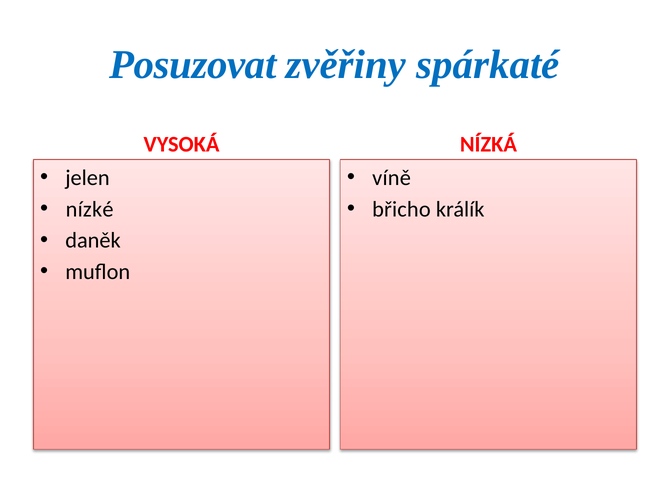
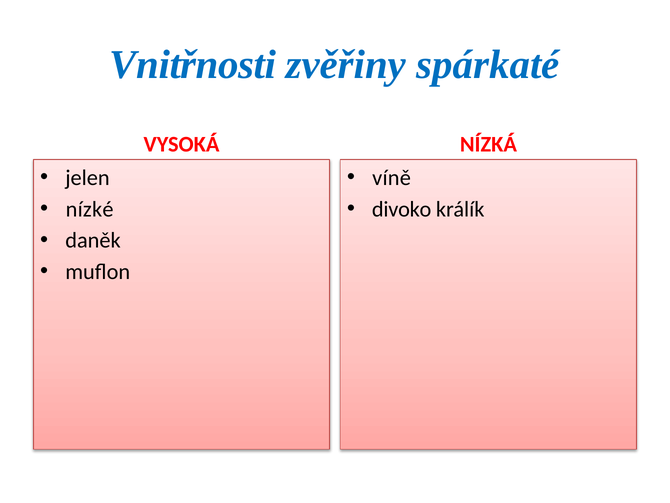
Posuzovat: Posuzovat -> Vnitřnosti (193, 65)
břicho: břicho -> divoko (402, 209)
